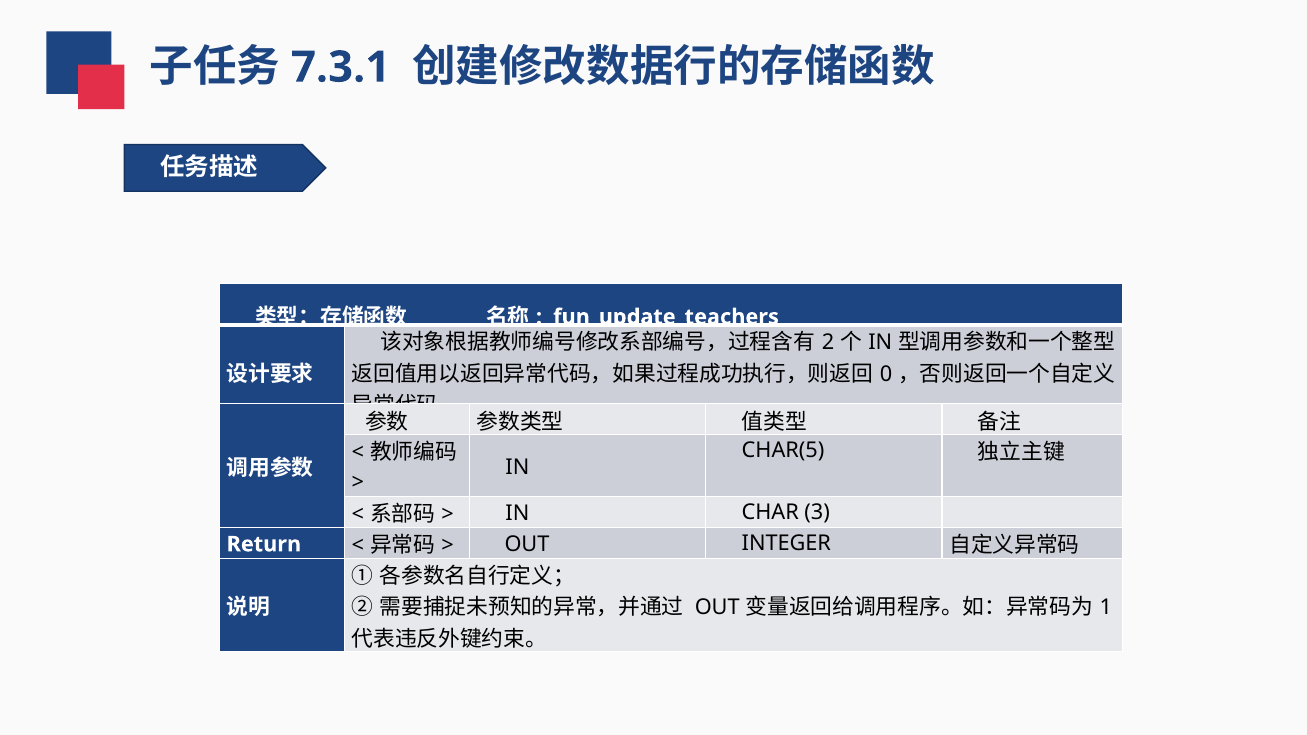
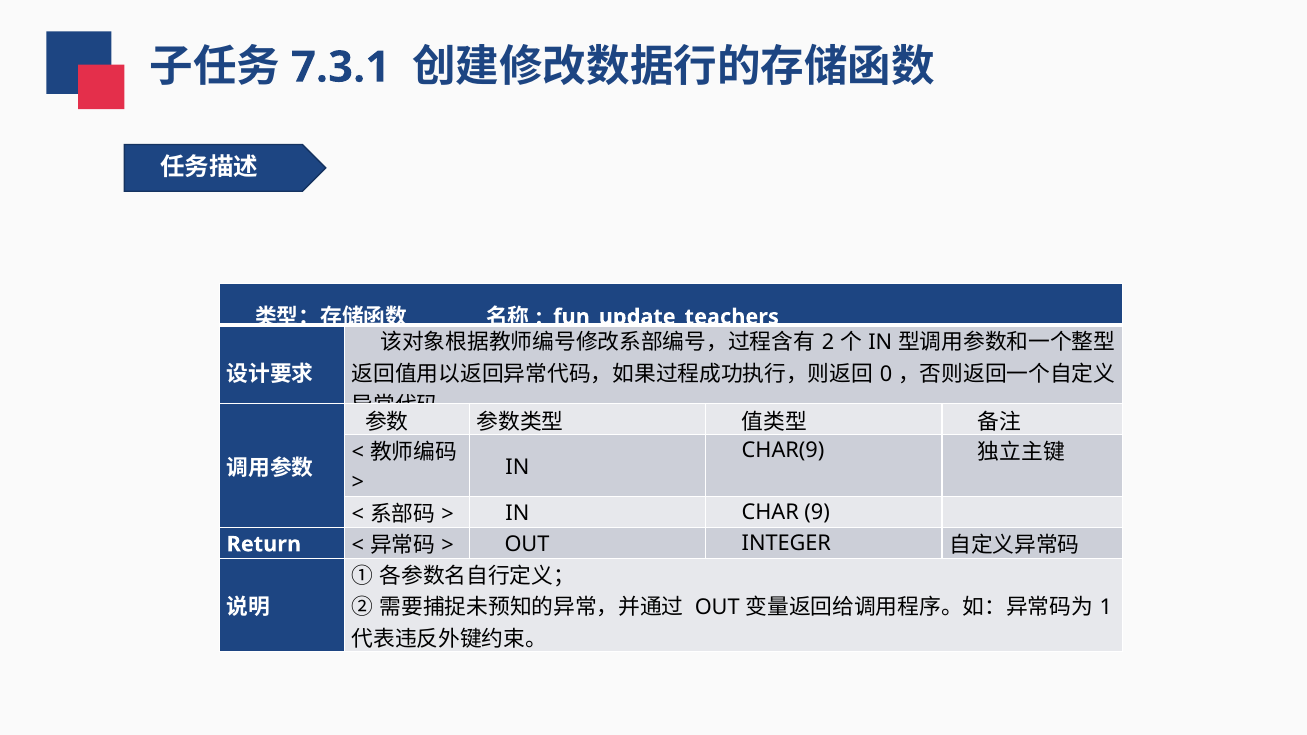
CHAR(5: CHAR(5 -> CHAR(9 (783, 451)
3: 3 -> 9 (817, 513)
